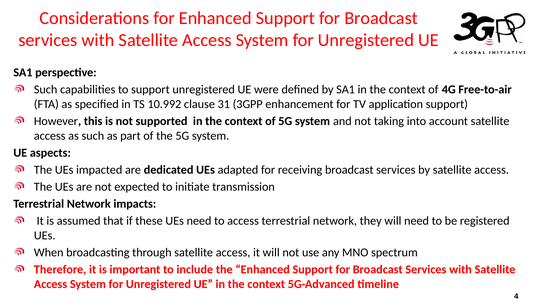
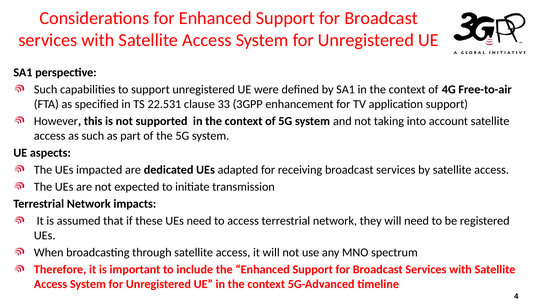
10.992: 10.992 -> 22.531 (164, 104)
31: 31 -> 33 (224, 104)
